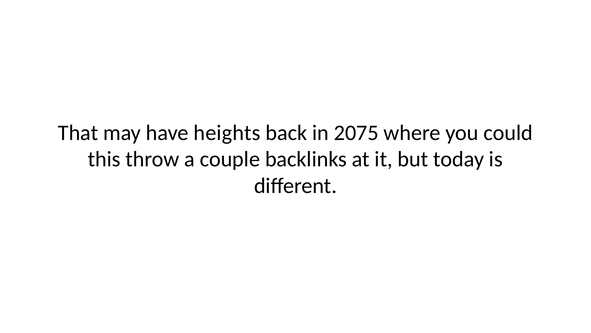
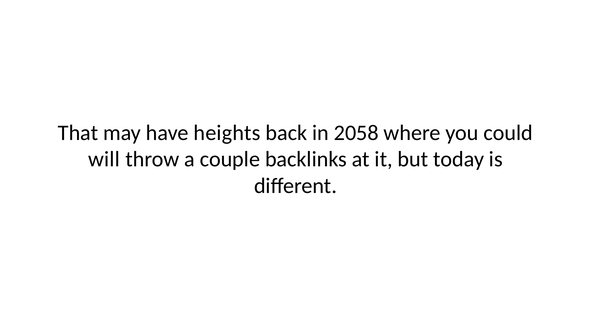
2075: 2075 -> 2058 (356, 133)
this: this -> will (104, 159)
